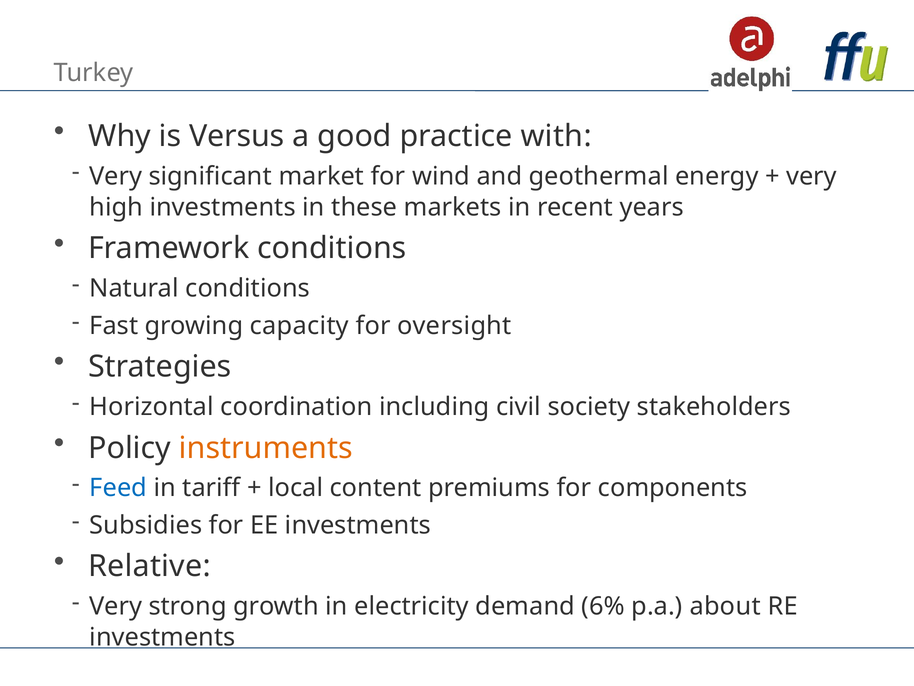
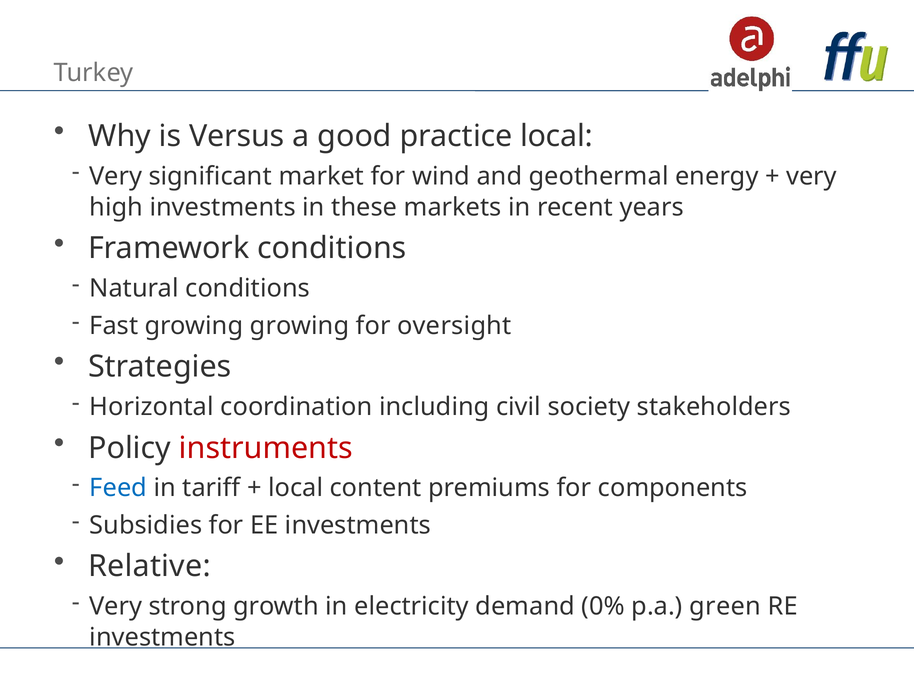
practice with: with -> local (557, 136)
growing capacity: capacity -> growing (300, 326)
instruments colour: orange -> red (266, 448)
6%: 6% -> 0% (603, 606)
about: about -> green (725, 606)
